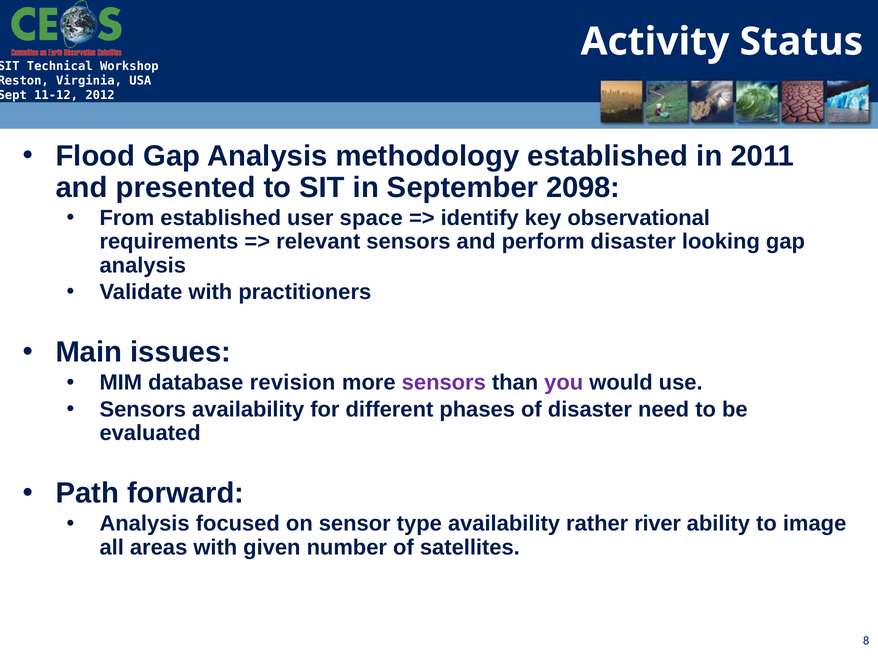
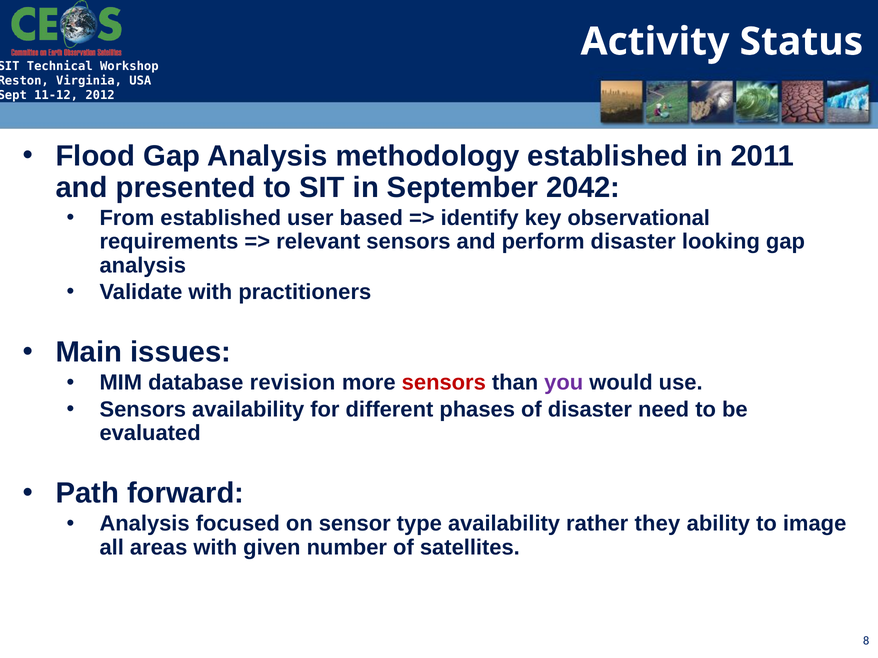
2098: 2098 -> 2042 (583, 188)
space: space -> based (371, 218)
sensors colour: purple -> red (444, 383)
river: river -> they (657, 524)
